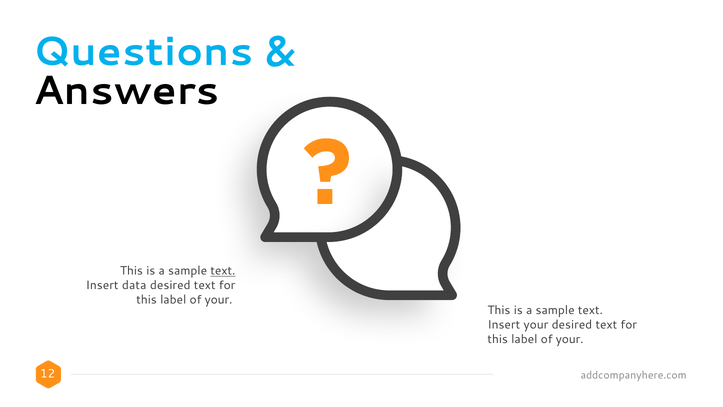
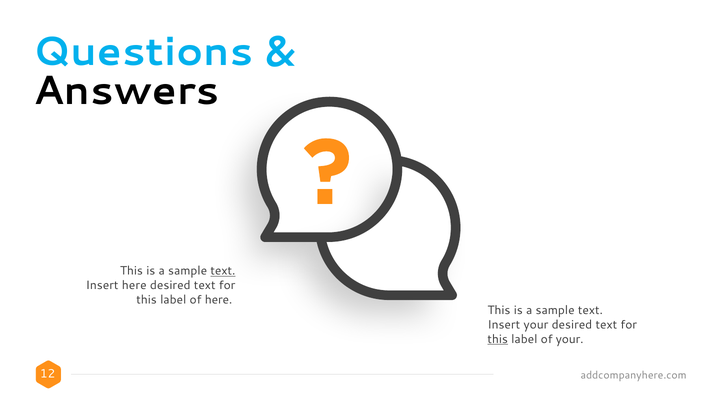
Insert data: data -> here (134, 285)
your: your -> here (219, 300)
this underline: none -> present (498, 339)
